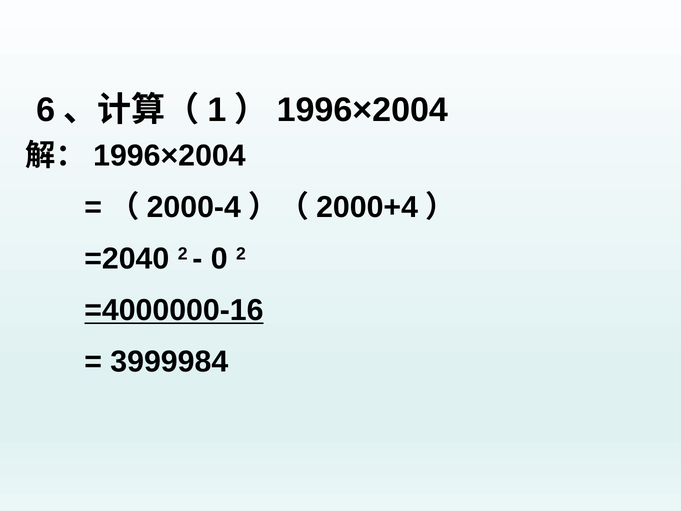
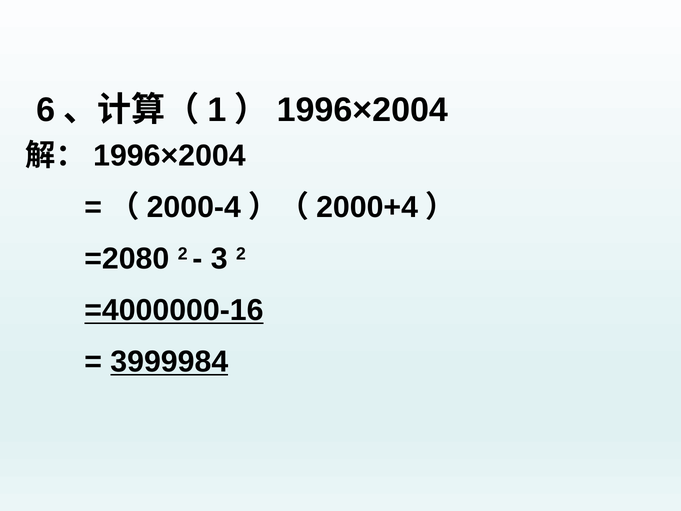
=2040: =2040 -> =2080 (127, 259)
0: 0 -> 3 (219, 259)
3999984 underline: none -> present (169, 362)
